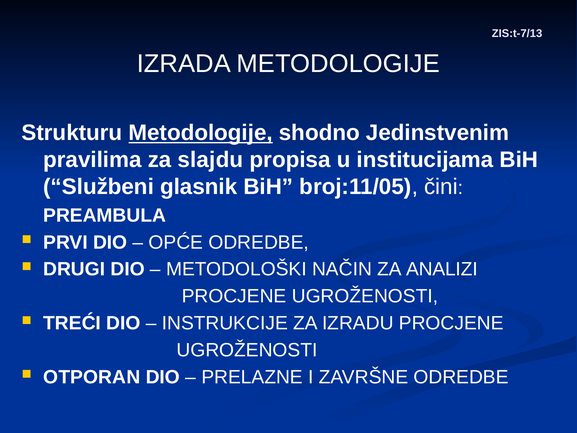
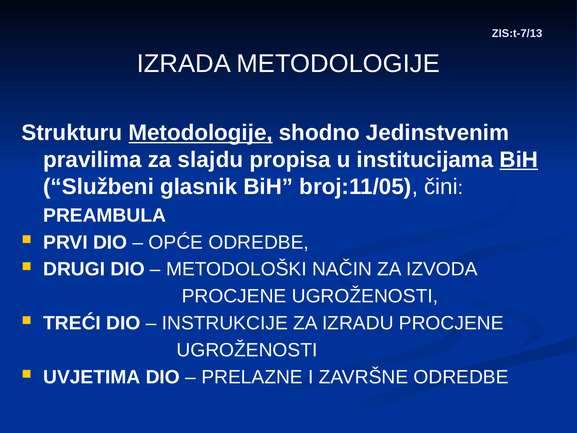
BiH underline: none -> present (519, 160)
ANALIZI: ANALIZI -> IZVODA (442, 269)
OTPORAN: OTPORAN -> UVJETIMA (92, 377)
